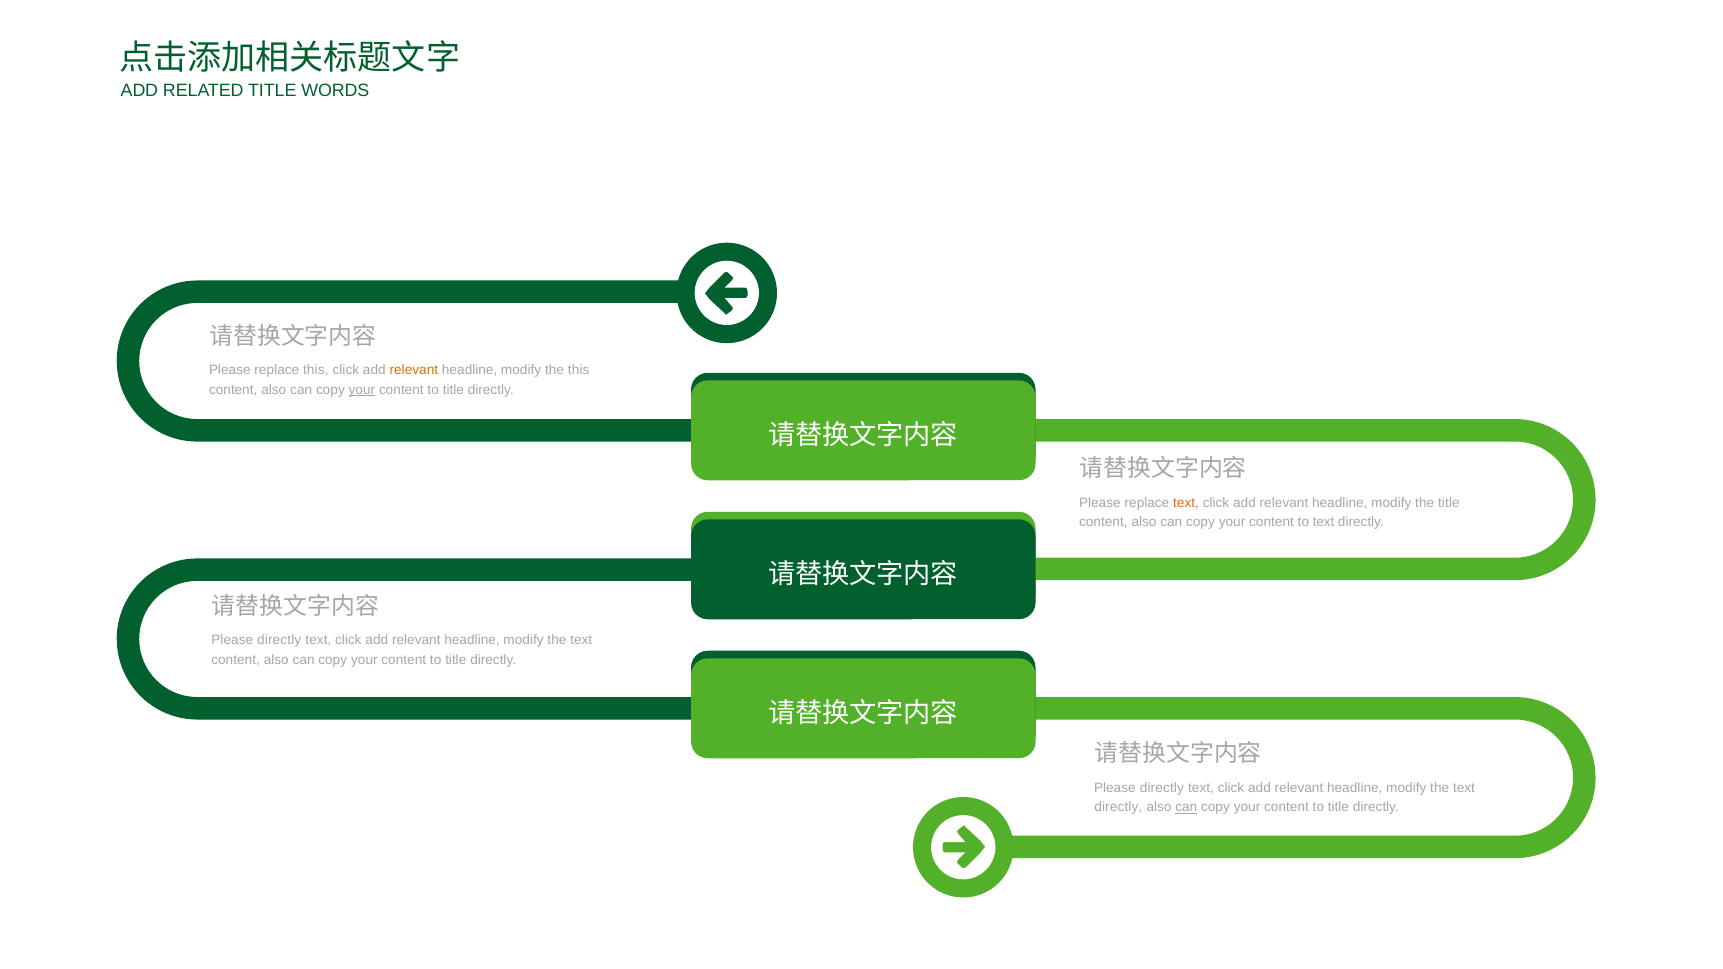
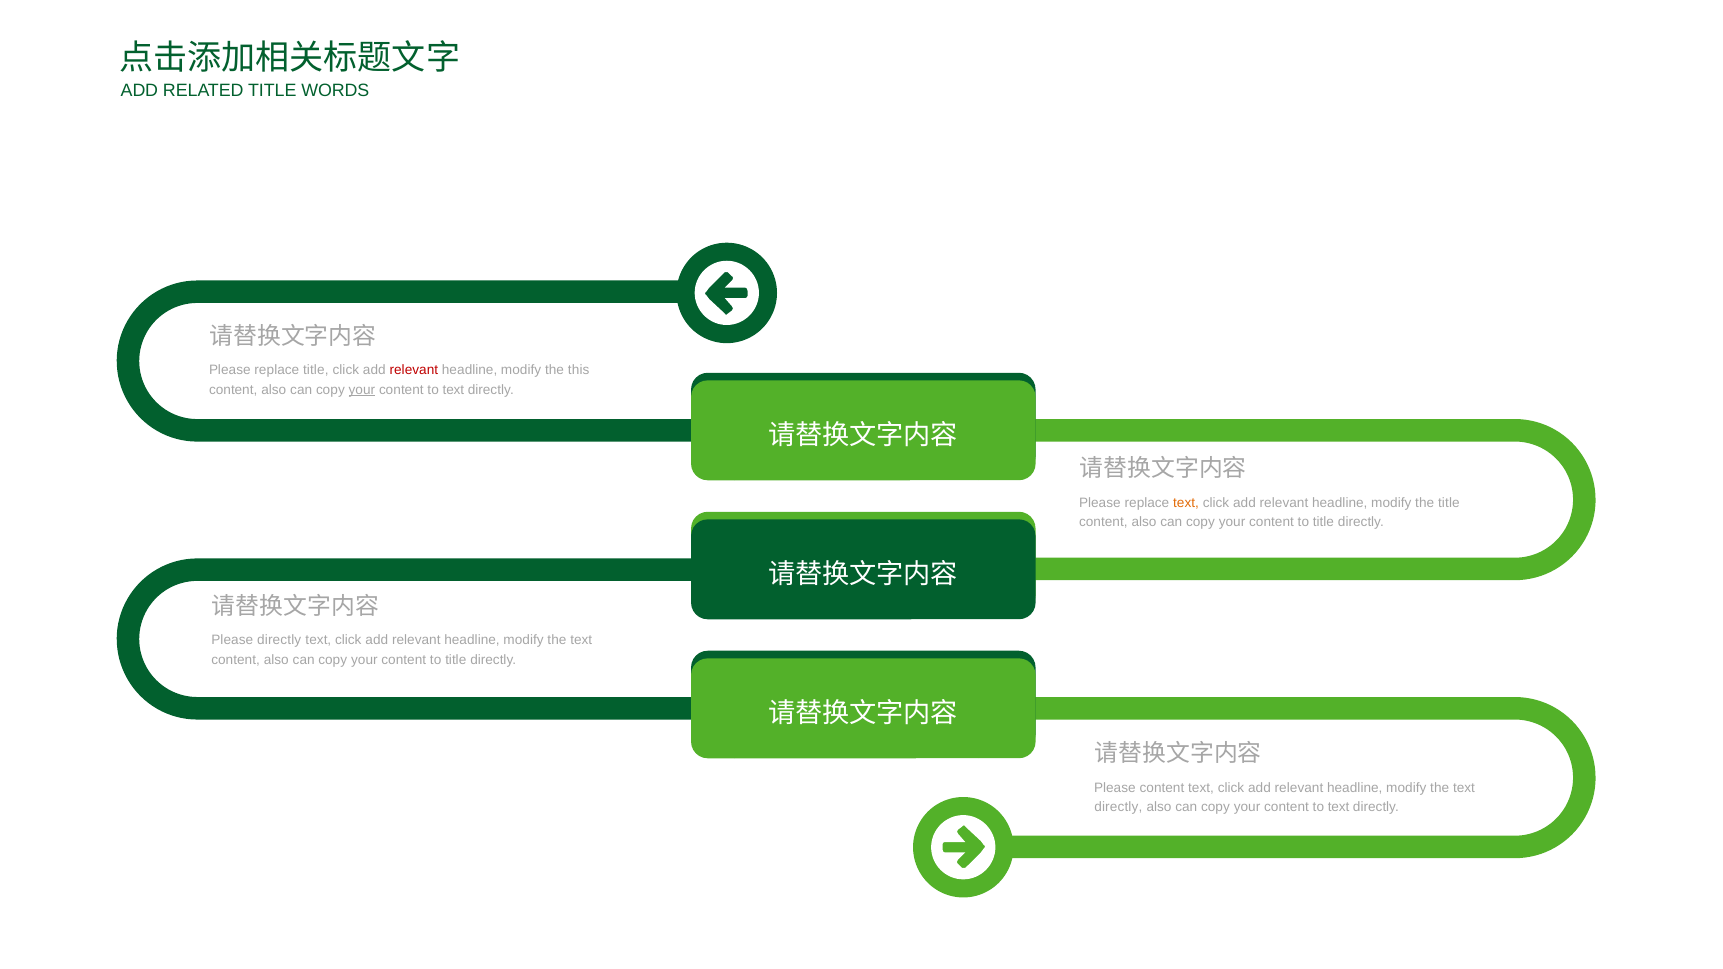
replace this: this -> title (316, 370)
relevant colour: orange -> red (414, 370)
title: title -> text (453, 390)
text: text -> title (1323, 522)
directly: directly -> content (1162, 788)
can underline: present -> none (1186, 807)
title: title -> text (1339, 807)
